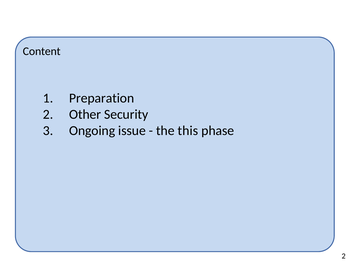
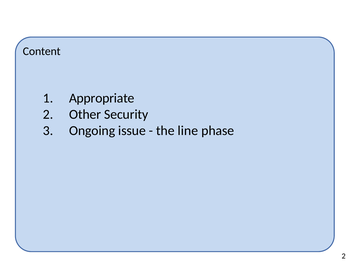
Preparation: Preparation -> Appropriate (102, 98)
this: this -> line (188, 131)
